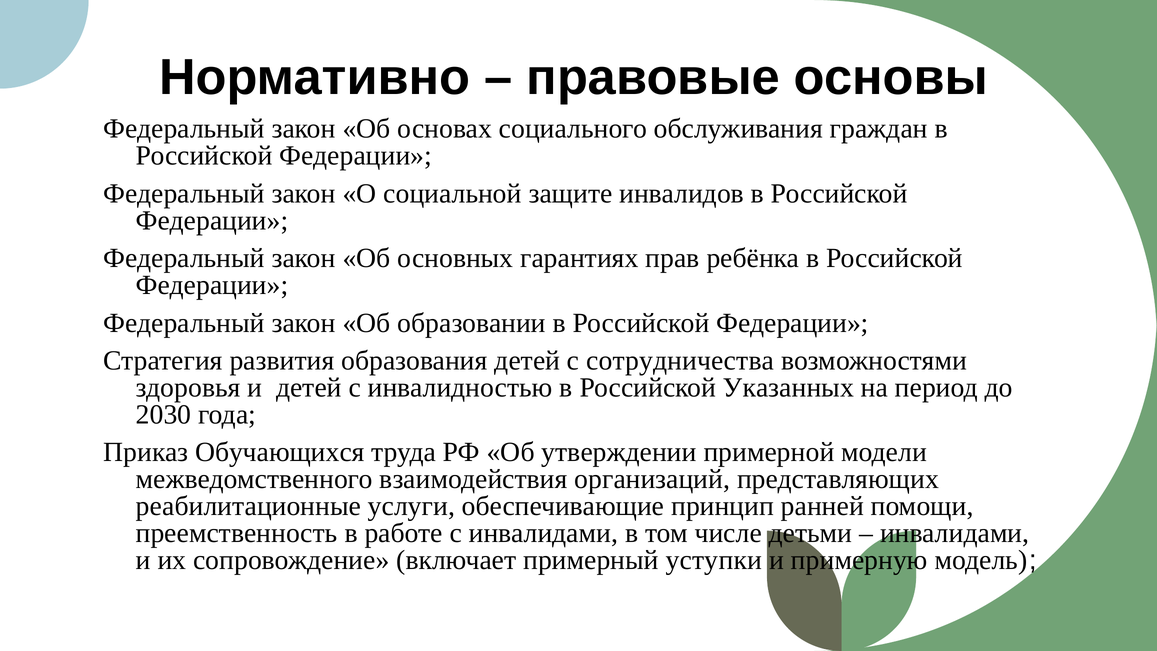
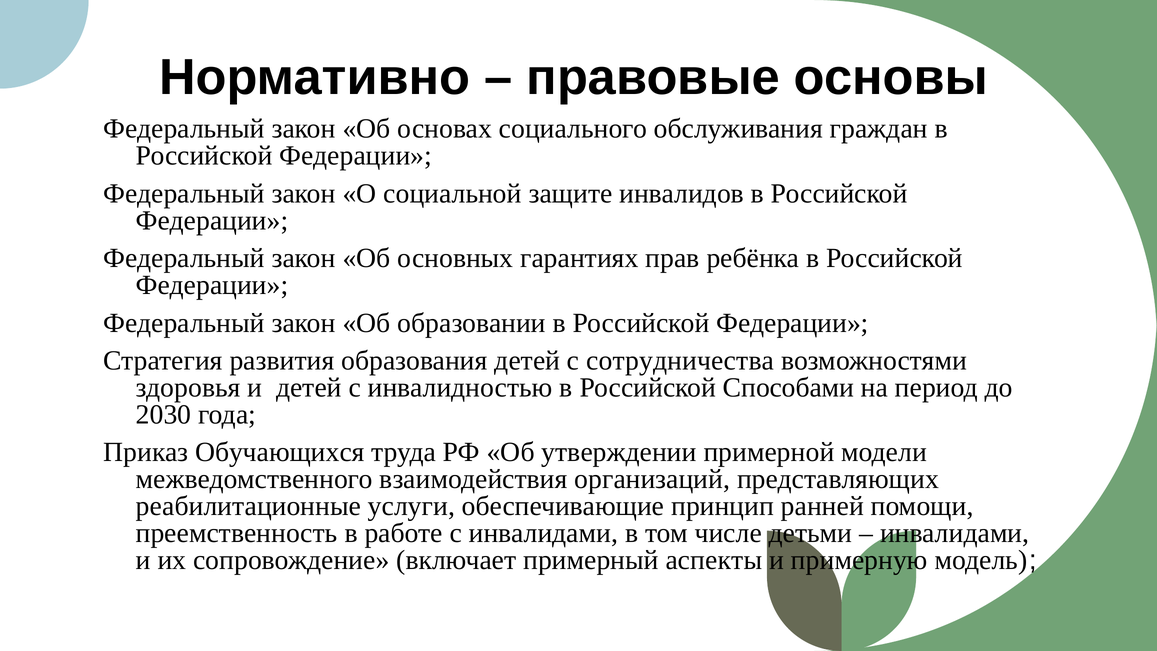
Указанных: Указанных -> Способами (789, 387)
уступки: уступки -> аспекты (714, 560)
